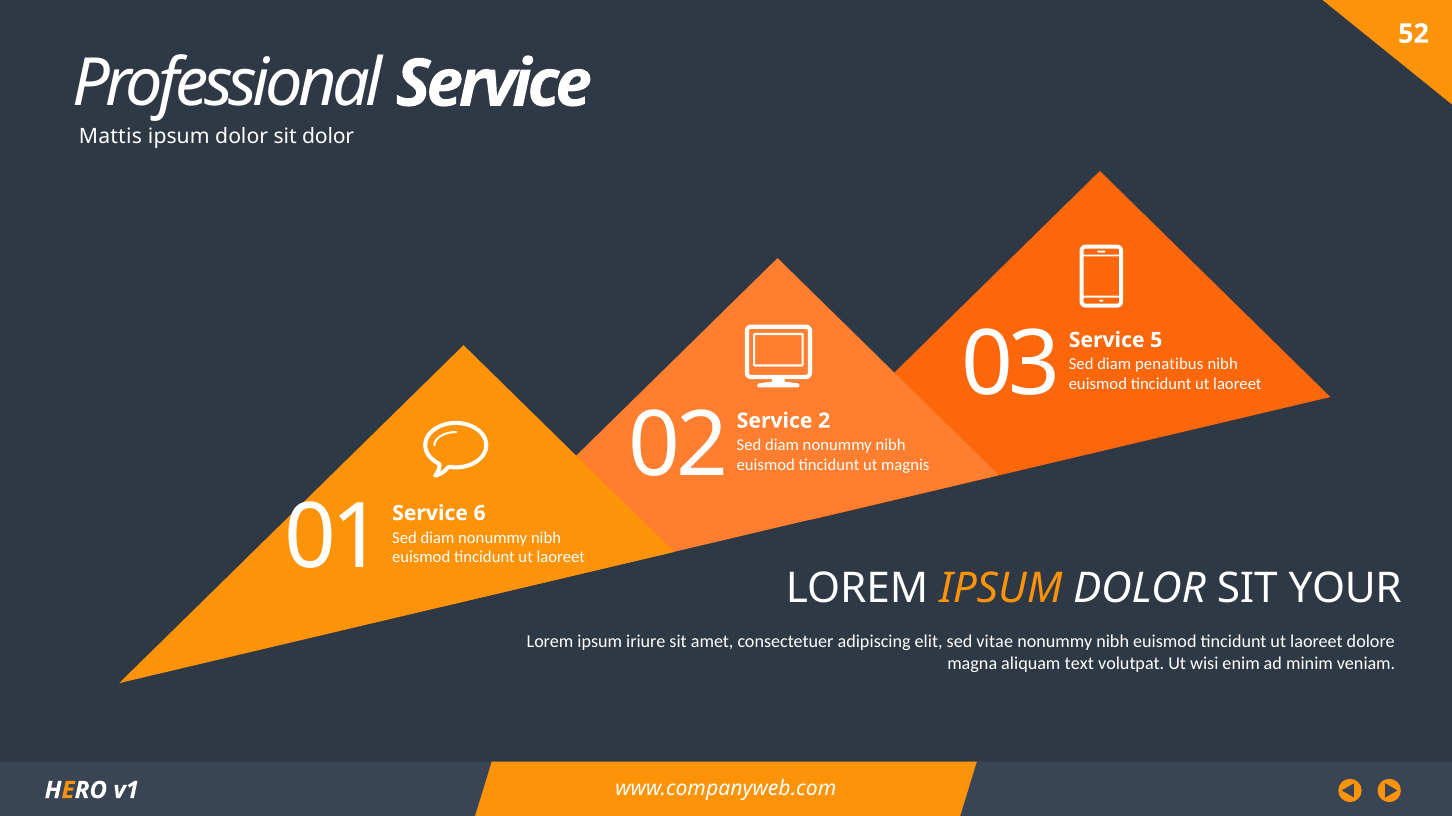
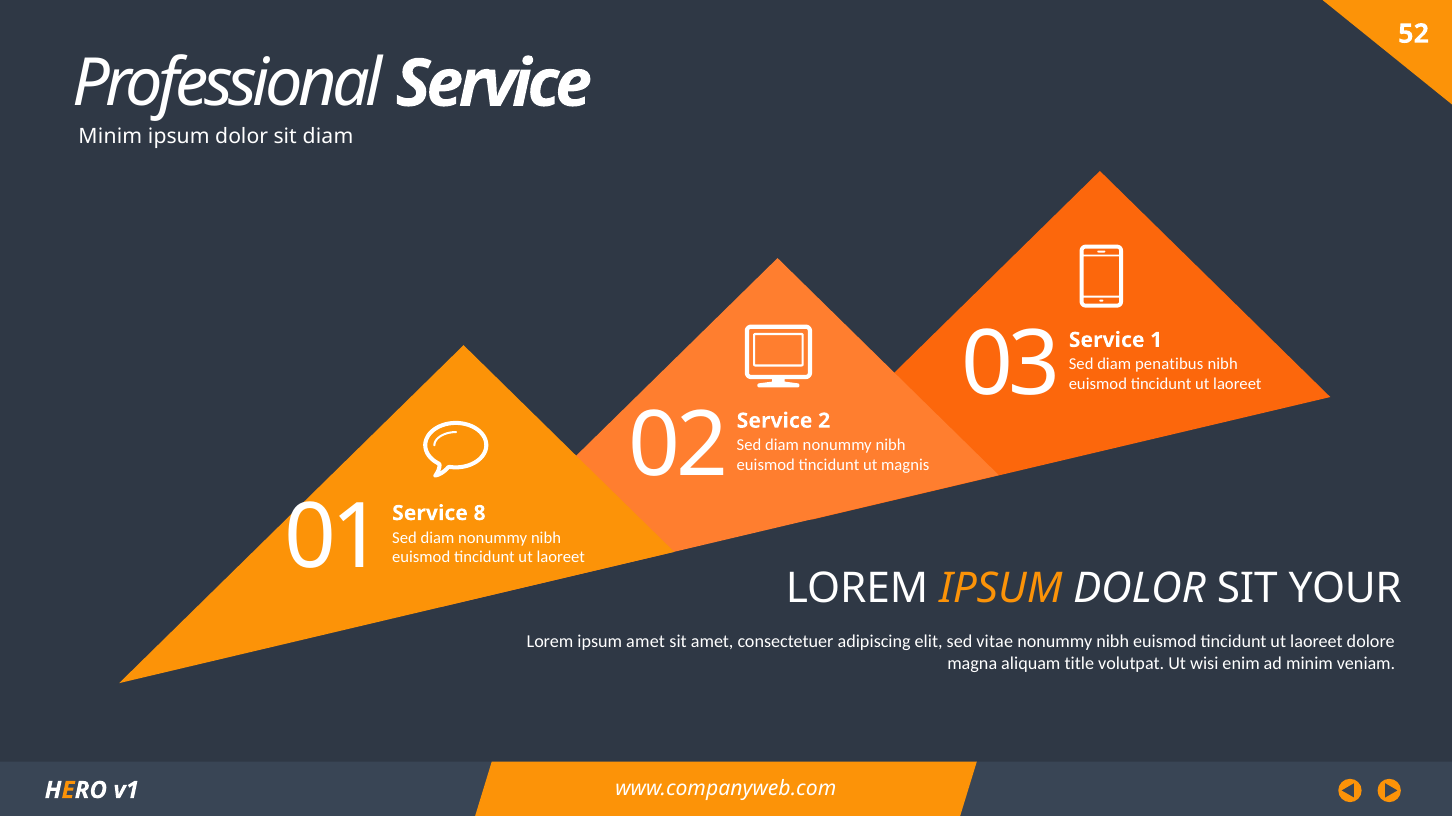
Mattis: Mattis -> Minim (110, 136)
sit dolor: dolor -> diam (328, 136)
5: 5 -> 1 (1156, 340)
6: 6 -> 8 (480, 514)
ipsum iriure: iriure -> amet (646, 642)
text: text -> title (1079, 664)
